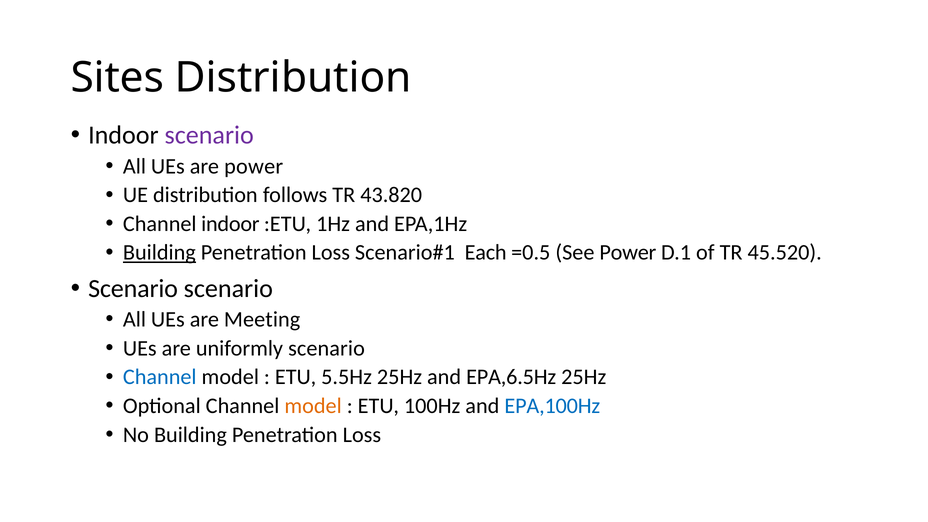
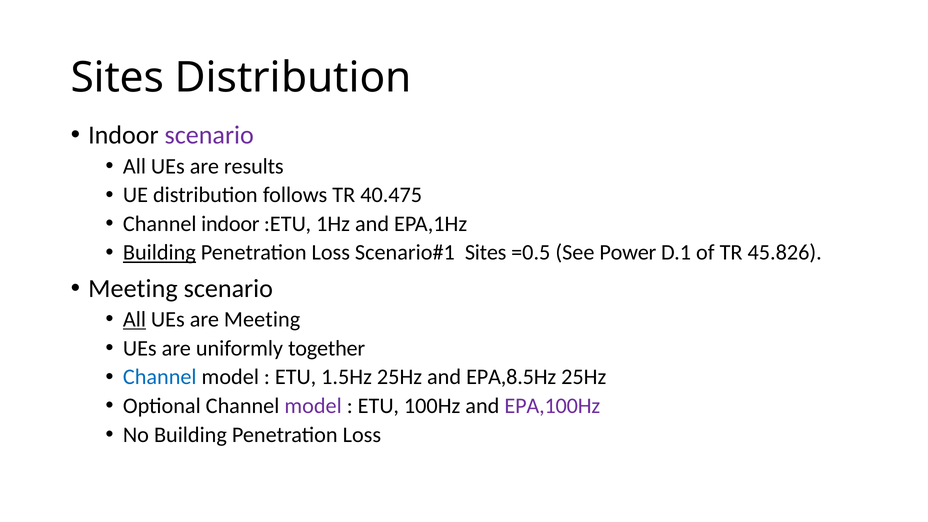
are power: power -> results (254, 166)
43.820: 43.820 -> 40.475 (391, 195)
Each: Each -> Sites (486, 253)
45.520: 45.520 -> 45.826 (785, 253)
Scenario: Scenario -> Meeting (133, 288)
All underline: none -> present (134, 319)
uniformly scenario: scenario -> together (327, 348)
5.5Hz: 5.5Hz -> 1.5Hz (347, 377)
EPA,6.5Hz: EPA,6.5Hz -> EPA,8.5Hz (511, 377)
model colour: orange -> purple (313, 406)
EPA,100Hz colour: blue -> purple (552, 406)
